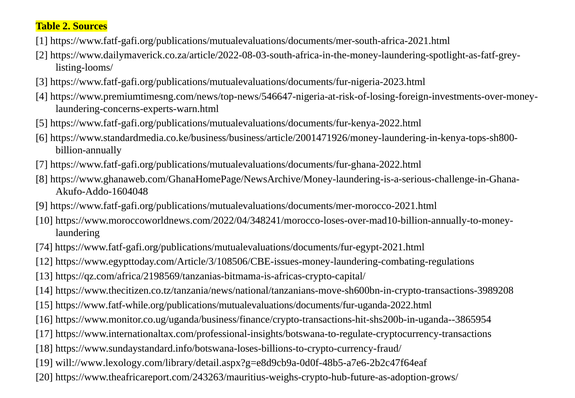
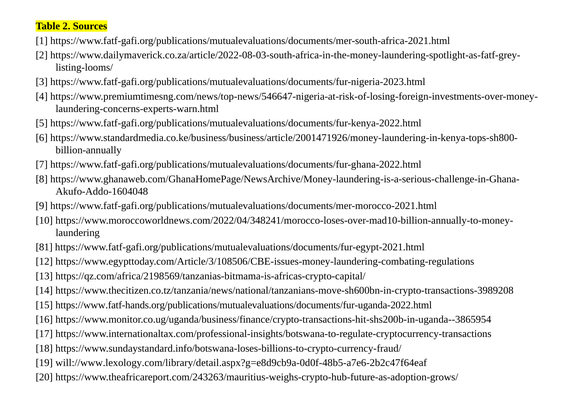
74: 74 -> 81 (44, 247)
https://www.fatf-while.org/publications/mutualevaluations/documents/fur-uganda-2022.html: https://www.fatf-while.org/publications/mutualevaluations/documents/fur-uganda-2022.html -> https://www.fatf-hands.org/publications/mutualevaluations/documents/fur-uganda-2022.html (244, 305)
